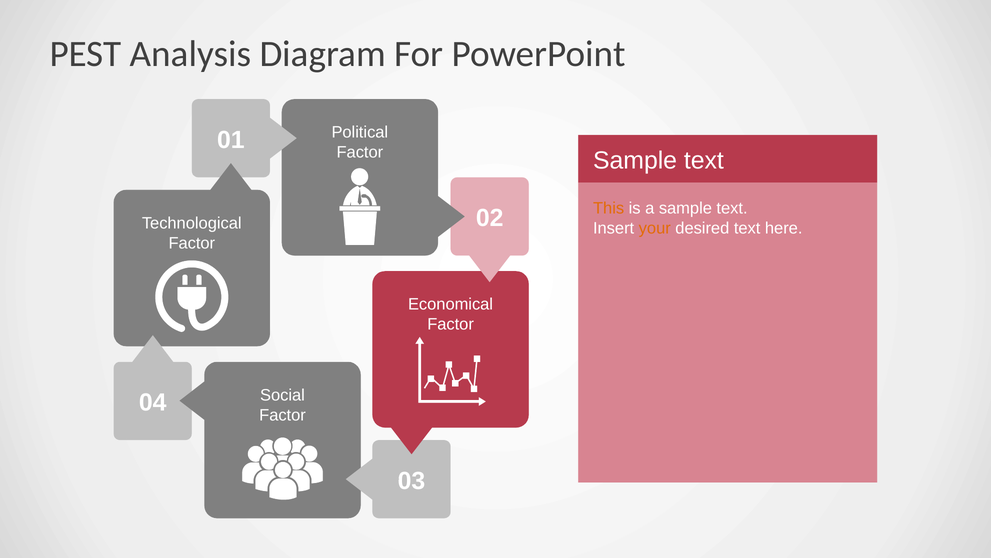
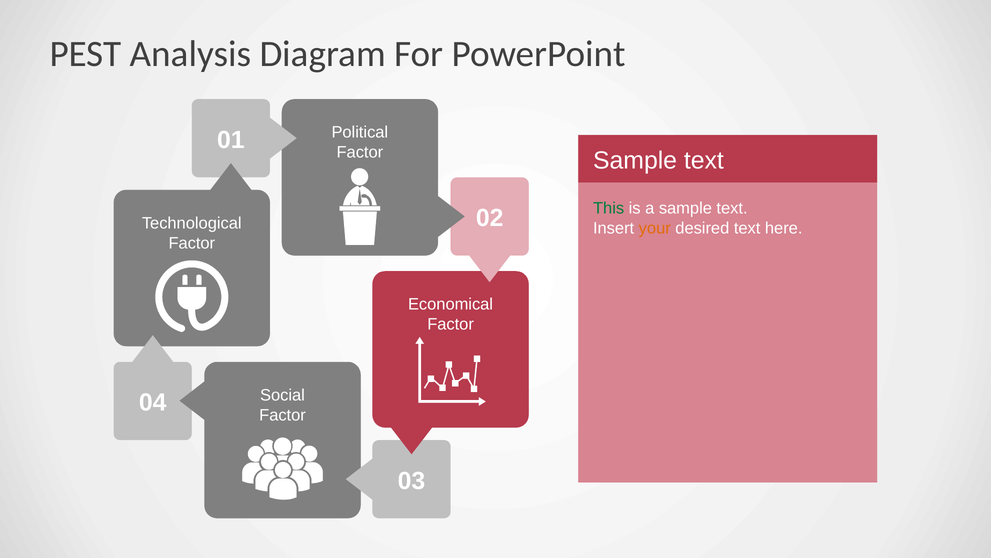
This colour: orange -> green (609, 208)
